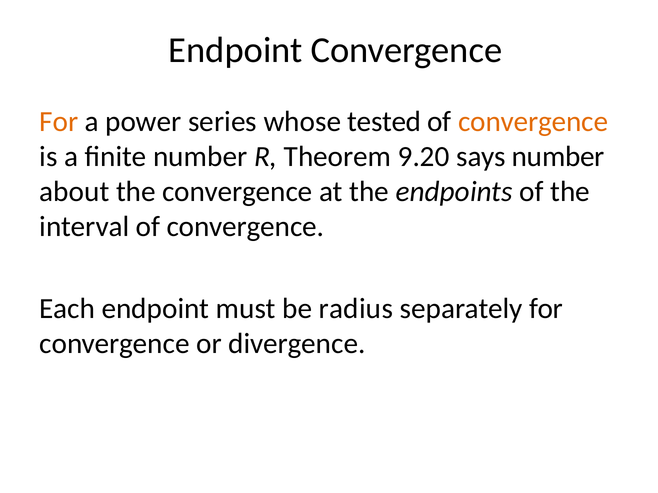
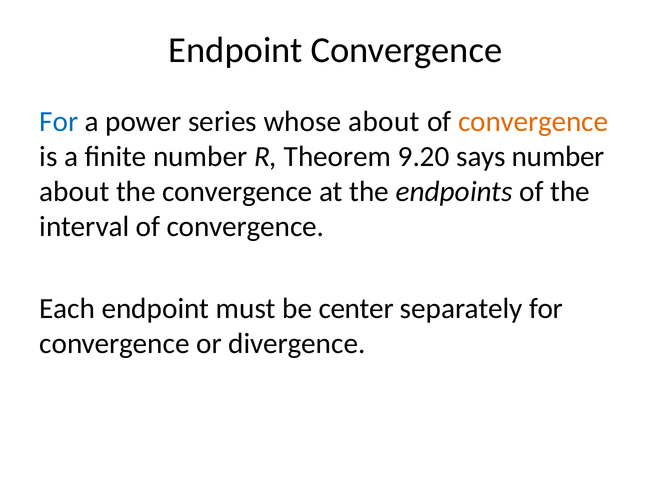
For colour: orange -> blue (59, 121)
whose tested: tested -> about (384, 121)
radius: radius -> center (356, 309)
